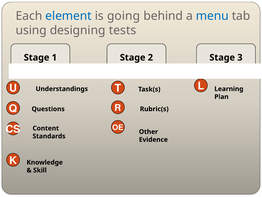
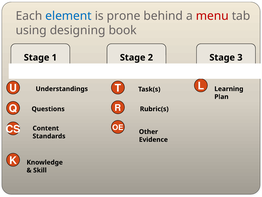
going: going -> prone (124, 16)
menu colour: blue -> red (212, 16)
tests: tests -> book (123, 30)
